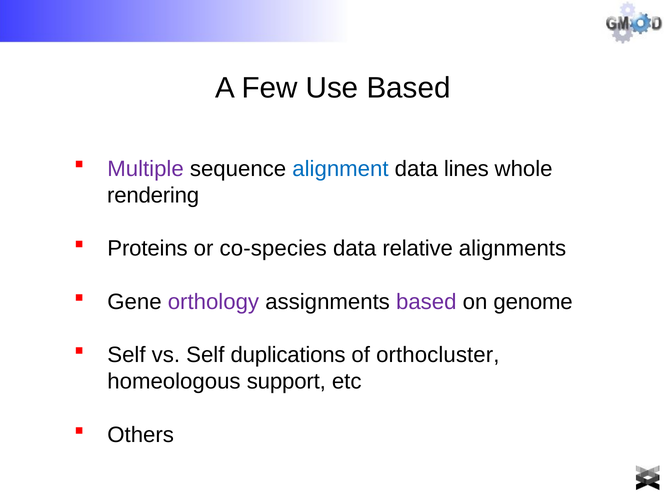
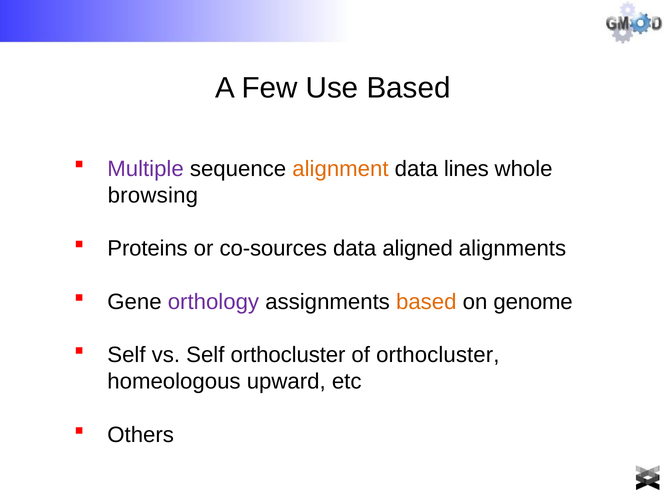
alignment colour: blue -> orange (340, 169)
rendering: rendering -> browsing (153, 196)
co-species: co-species -> co-sources (273, 249)
relative: relative -> aligned (418, 249)
based colour: purple -> orange (426, 302)
Self duplications: duplications -> orthocluster (288, 355)
support: support -> upward (286, 382)
